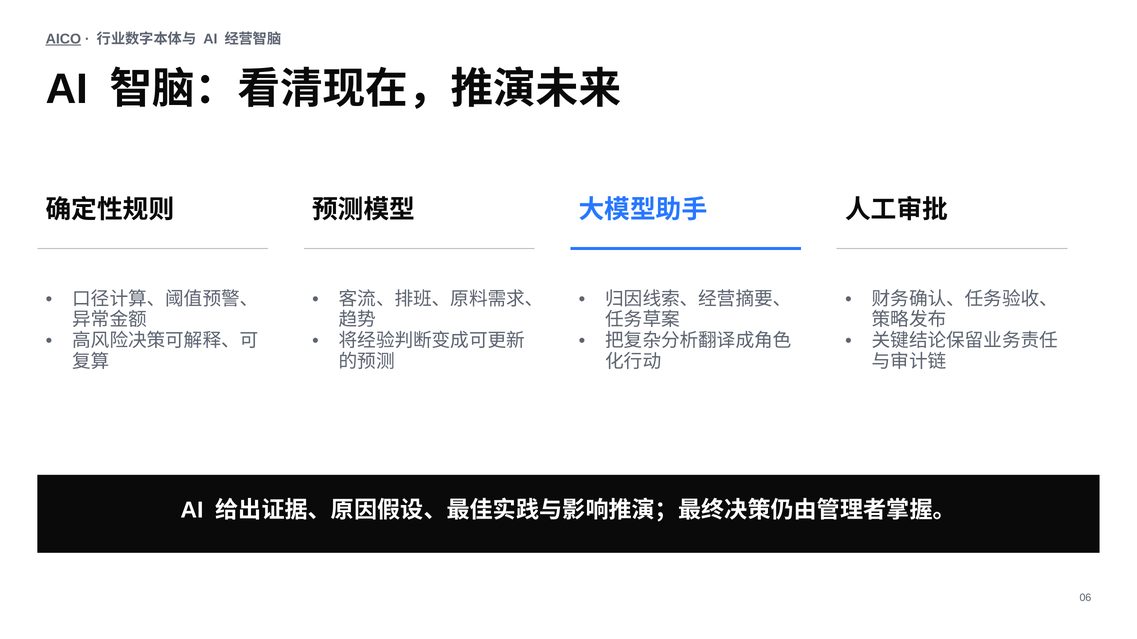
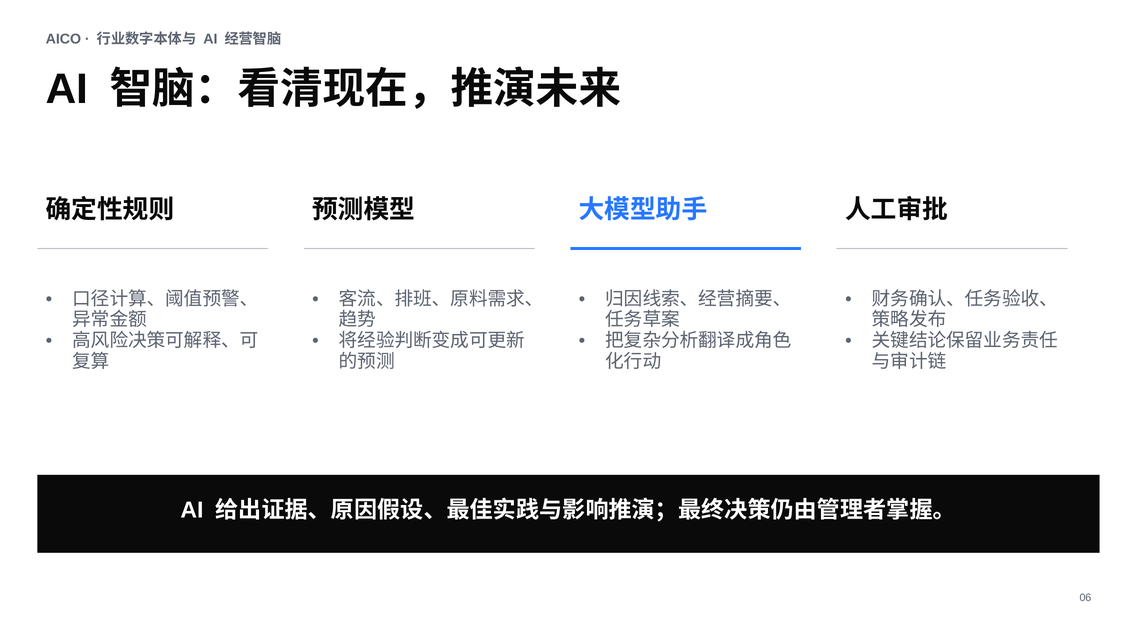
AICO underline: present -> none (63, 39)
